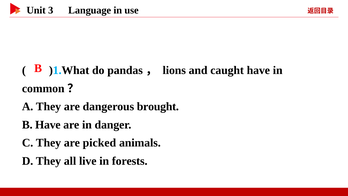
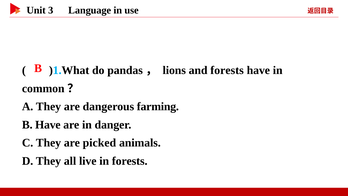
and caught: caught -> forests (227, 70)
brought: brought -> farming (158, 106)
